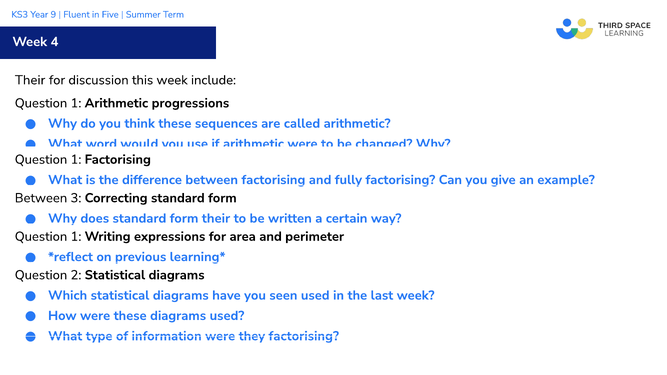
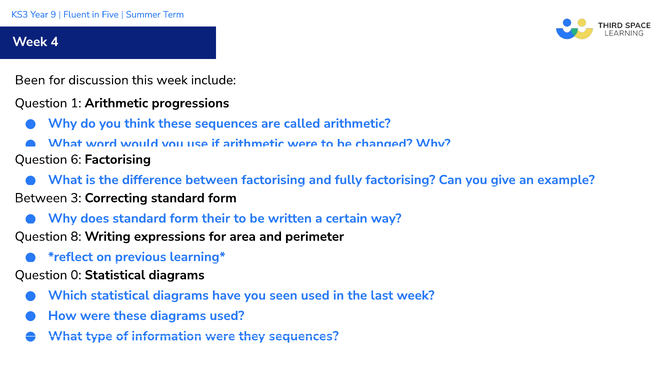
Their: Their -> Been (30, 80)
1: 1 -> 6 (76, 160)
1: 1 -> 8 (76, 237)
2: 2 -> 0 (76, 275)
they factorising: factorising -> sequences (304, 336)
